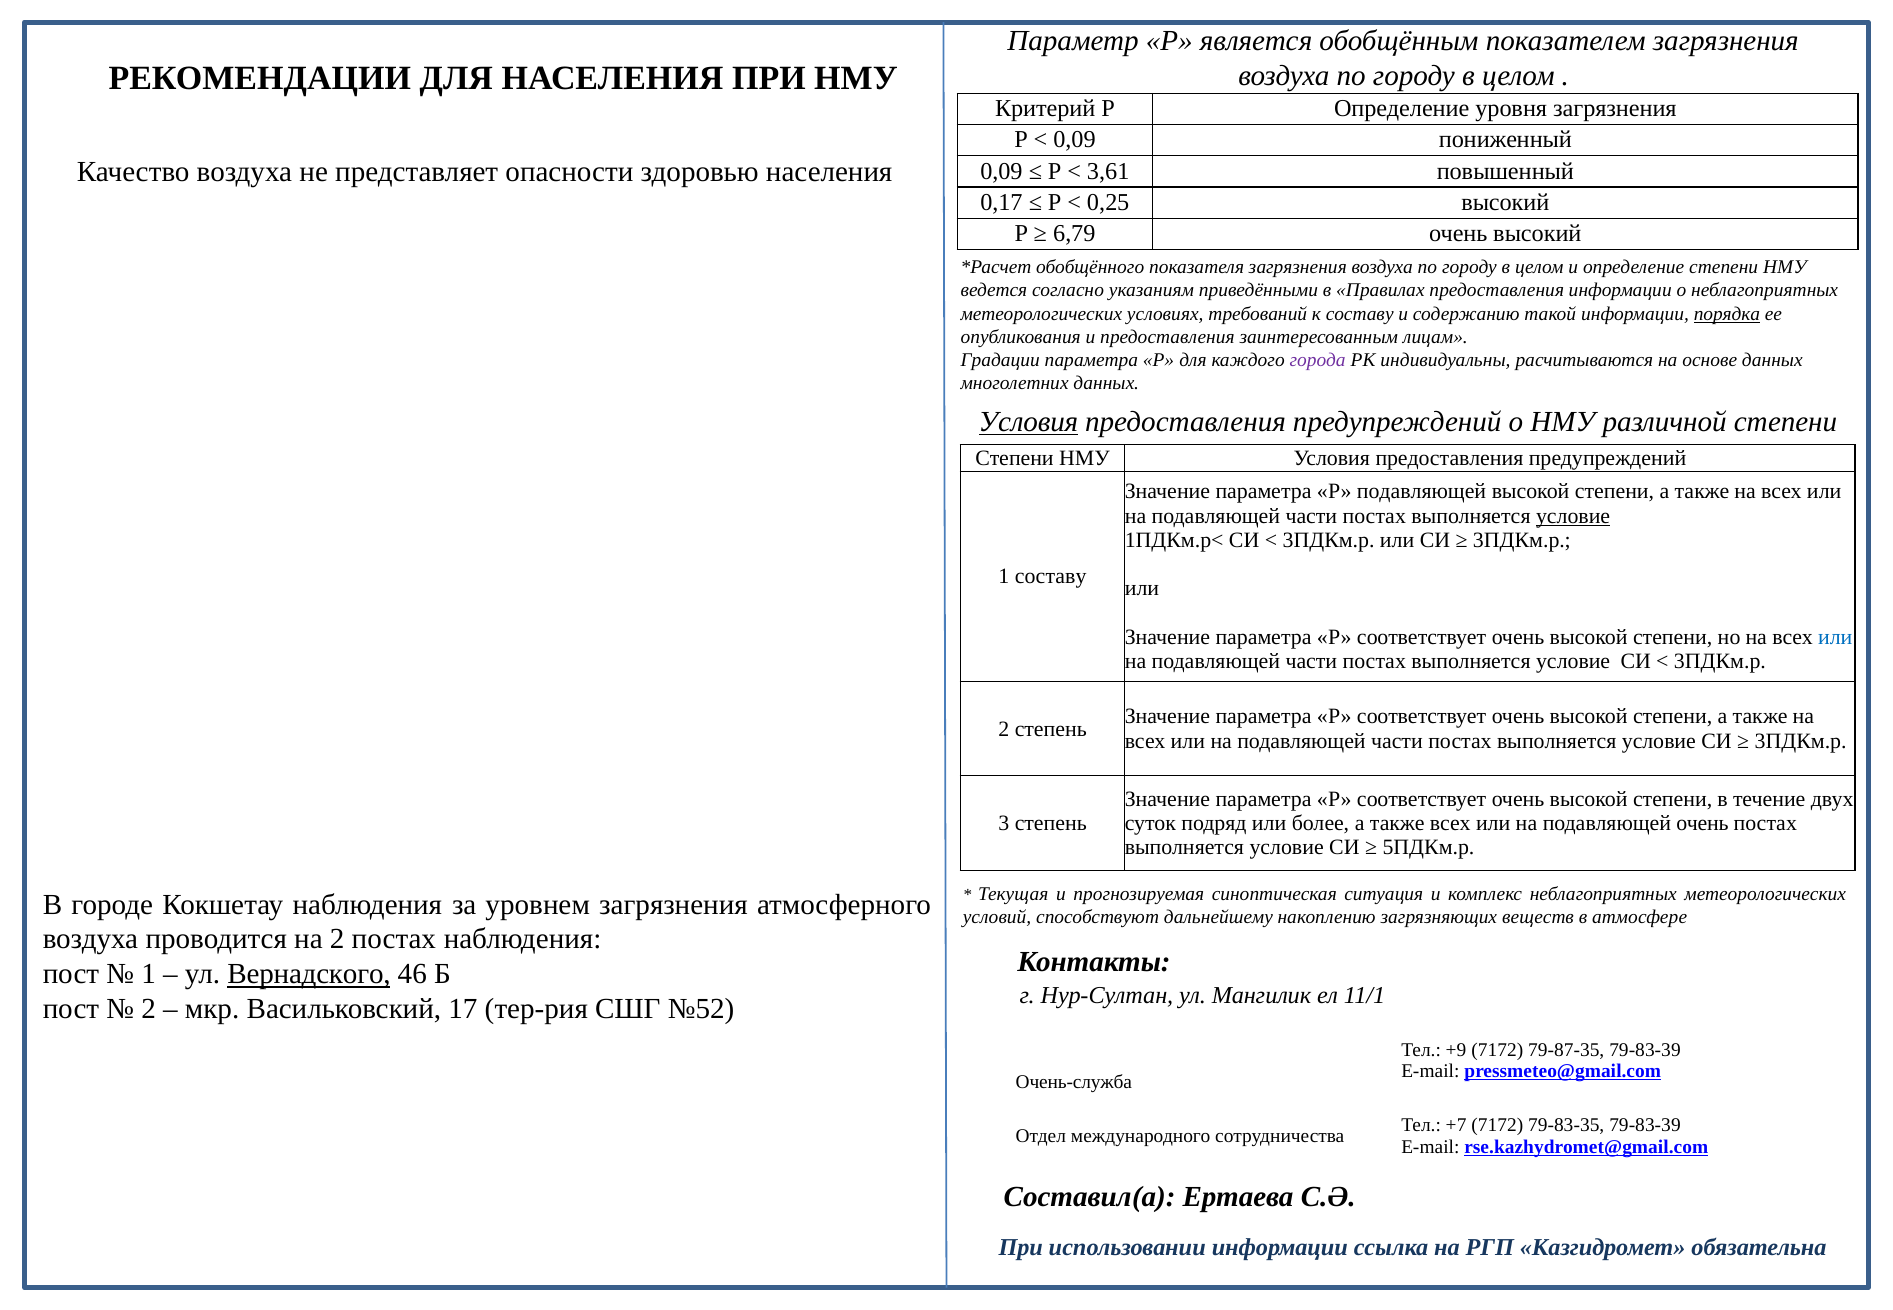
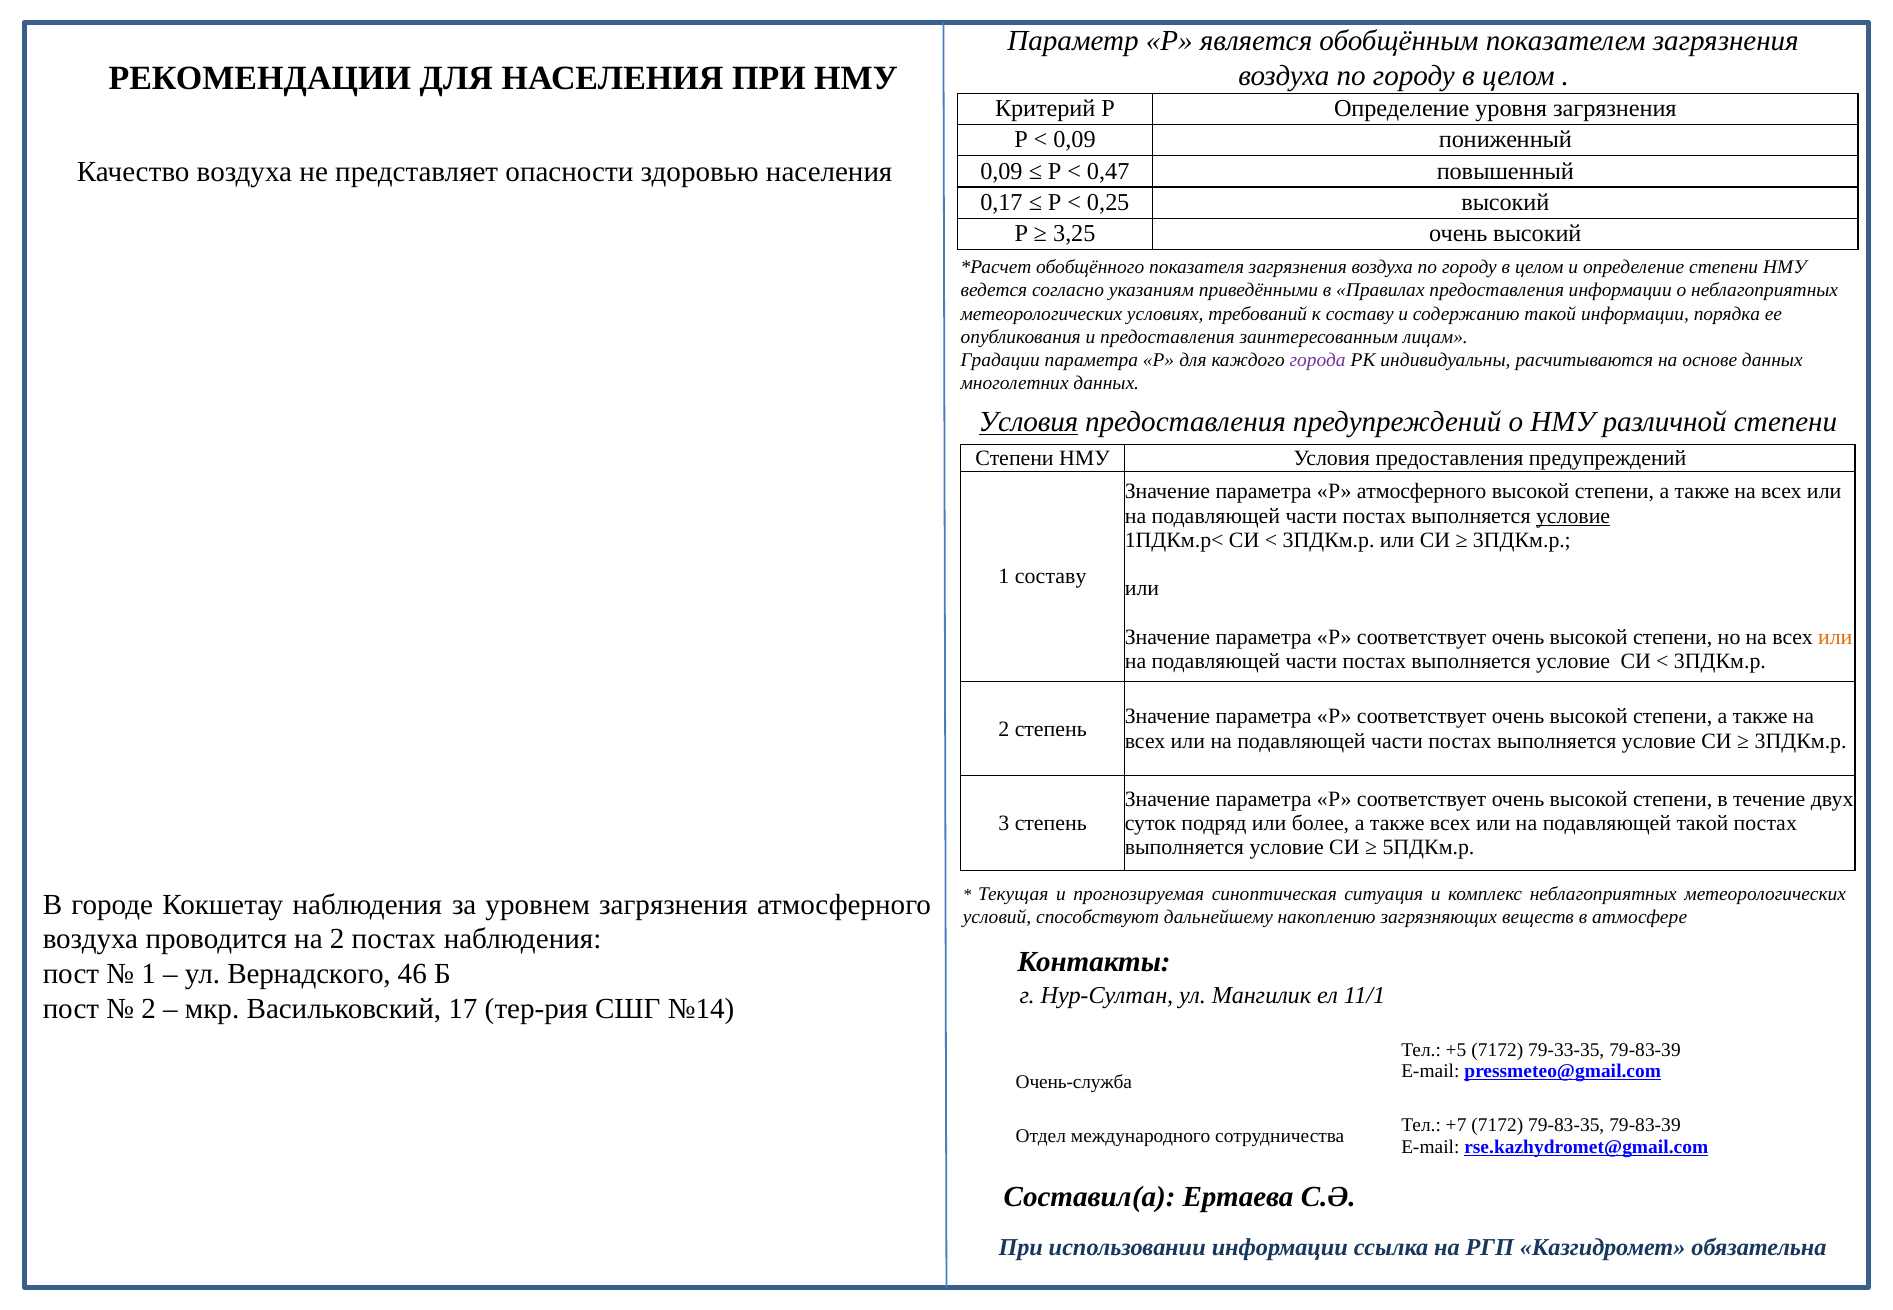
3,61: 3,61 -> 0,47 (1108, 171)
6,79: 6,79 -> 3,25 (1074, 234)
порядка underline: present -> none (1727, 314)
Р подавляющей: подавляющей -> атмосферного (1422, 492)
или colour: blue -> orange (1835, 637)
подавляющей очень: очень -> такой (1702, 824)
Вернадского underline: present -> none (309, 975)
№52: №52 -> №14 (701, 1010)
+9: +9 -> +5 (1456, 1050)
79-87-35: 79-87-35 -> 79-33-35 (1566, 1050)
